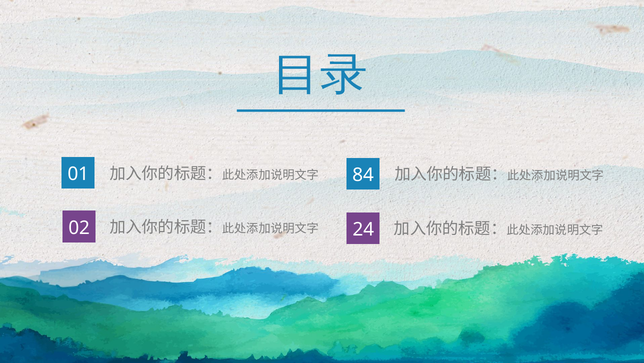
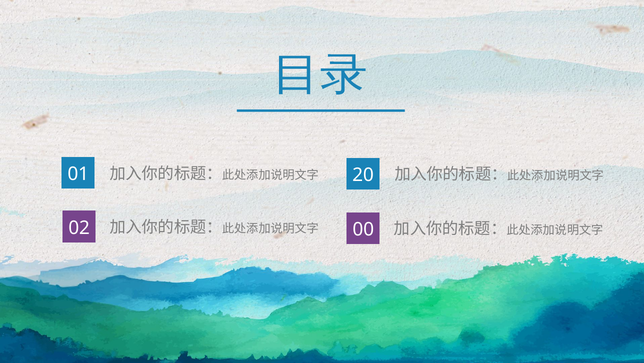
84: 84 -> 20 (363, 175)
24: 24 -> 00 (363, 229)
